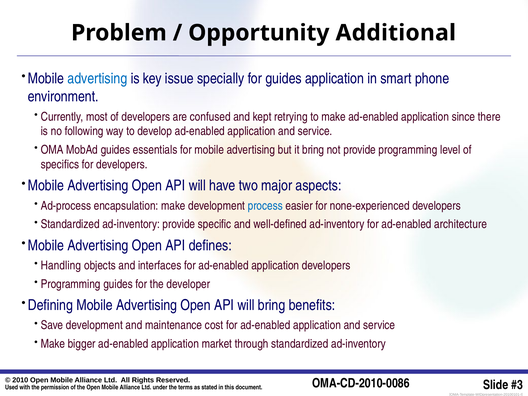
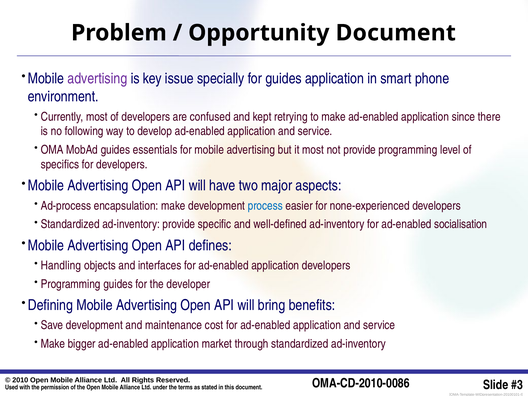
Opportunity Additional: Additional -> Document (396, 33)
advertising colour: blue -> purple (97, 79)
it bring: bring -> most (313, 150)
architecture: architecture -> socialisation (461, 224)
